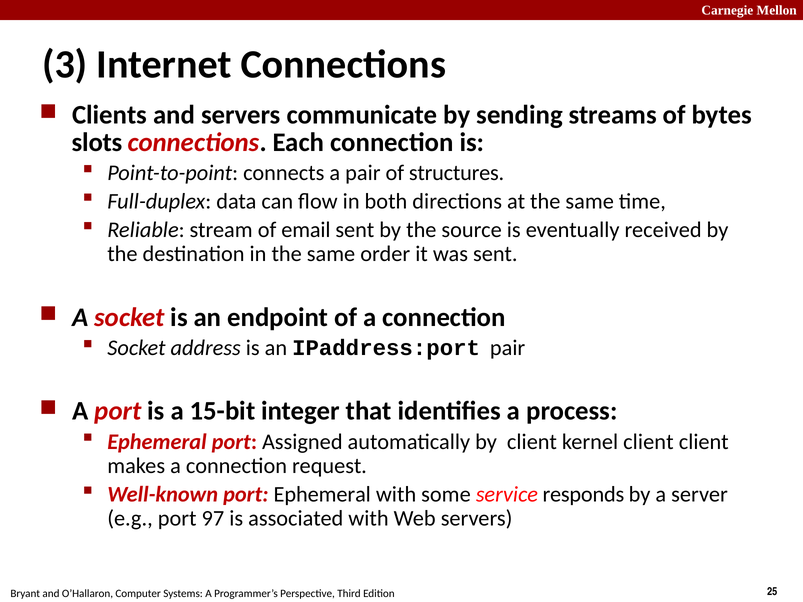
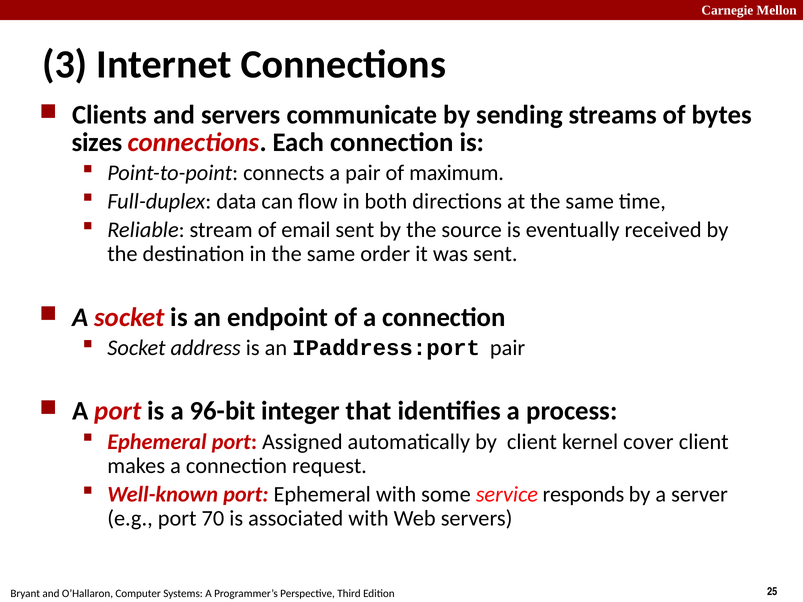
slots: slots -> sizes (97, 142)
structures: structures -> maximum (457, 173)
15-bit: 15-bit -> 96-bit (223, 411)
kernel client: client -> cover (648, 442)
97: 97 -> 70 (213, 519)
